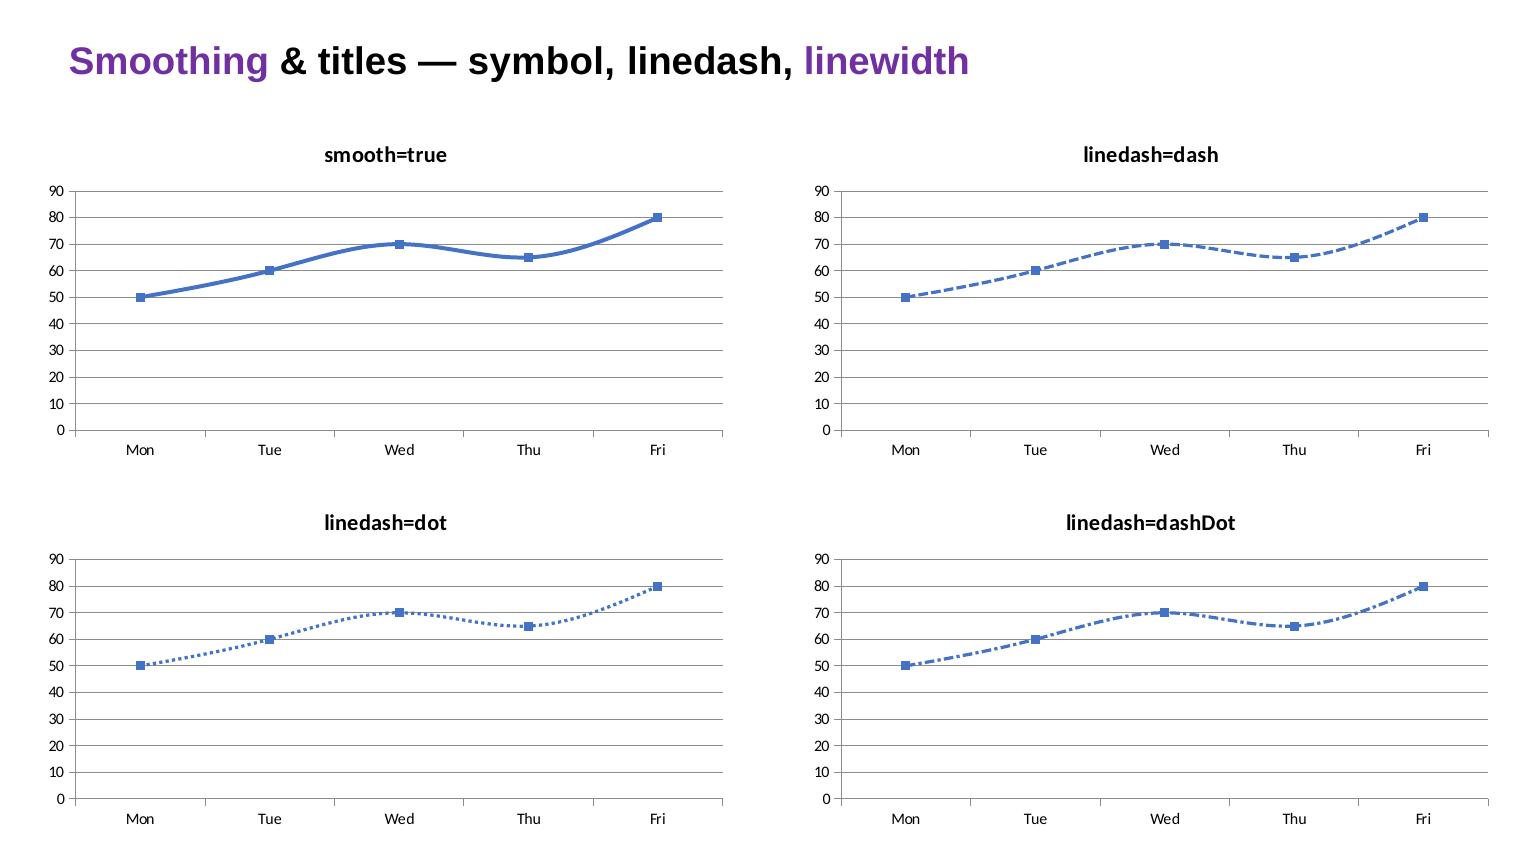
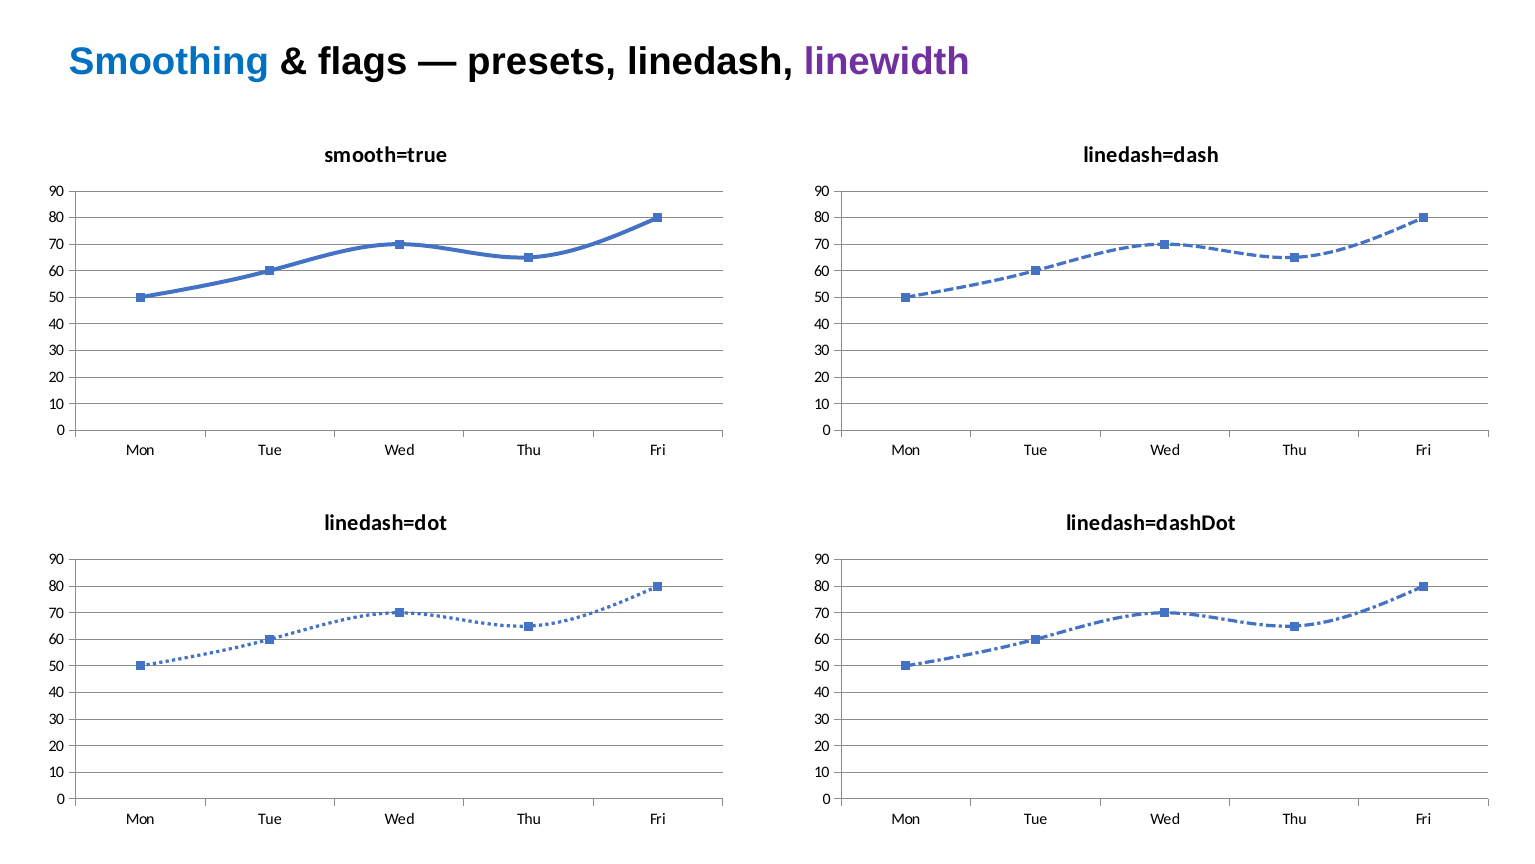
Smoothing colour: purple -> blue (169, 62)
titles: titles -> flags (363, 62)
symbol: symbol -> presets (542, 62)
